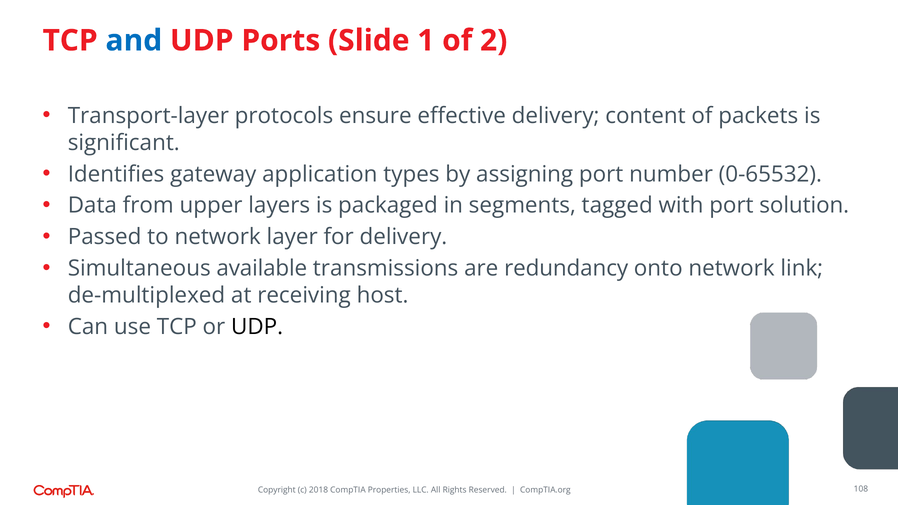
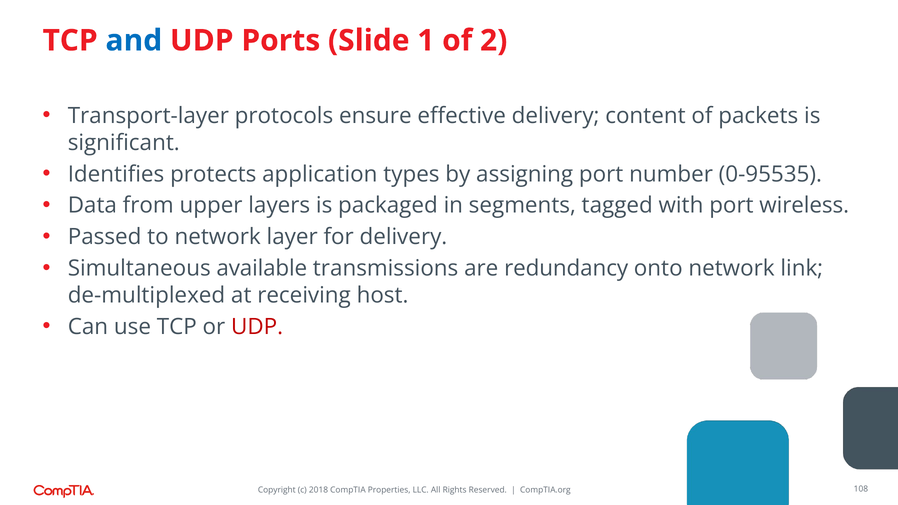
gateway: gateway -> protects (213, 174)
0-65532: 0-65532 -> 0-95535 (770, 174)
solution: solution -> wireless (804, 206)
UDP colour: black -> red (257, 327)
